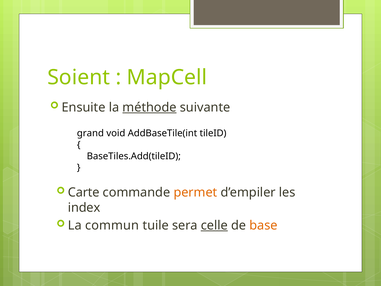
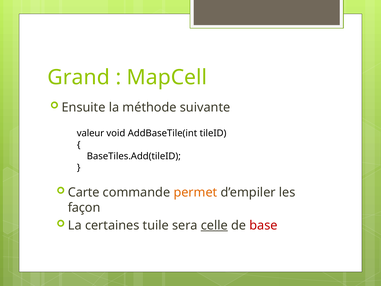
Soient: Soient -> Grand (79, 77)
méthode underline: present -> none (150, 107)
grand: grand -> valeur (90, 133)
index: index -> façon (84, 208)
commun: commun -> certaines (112, 225)
base colour: orange -> red (263, 225)
